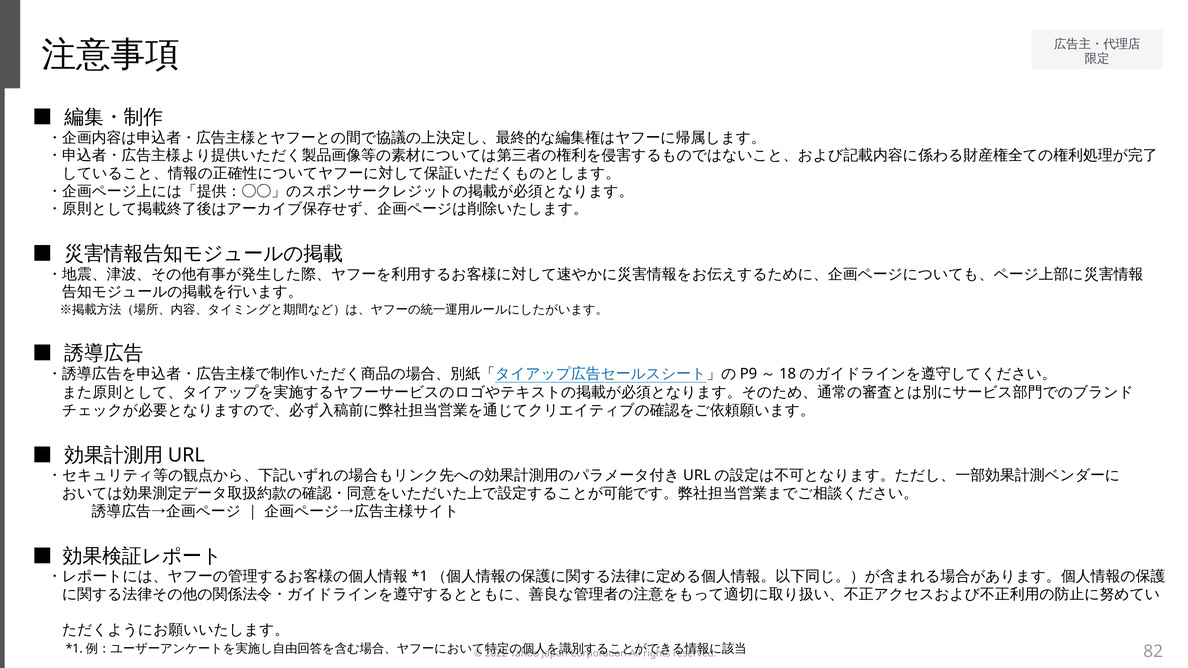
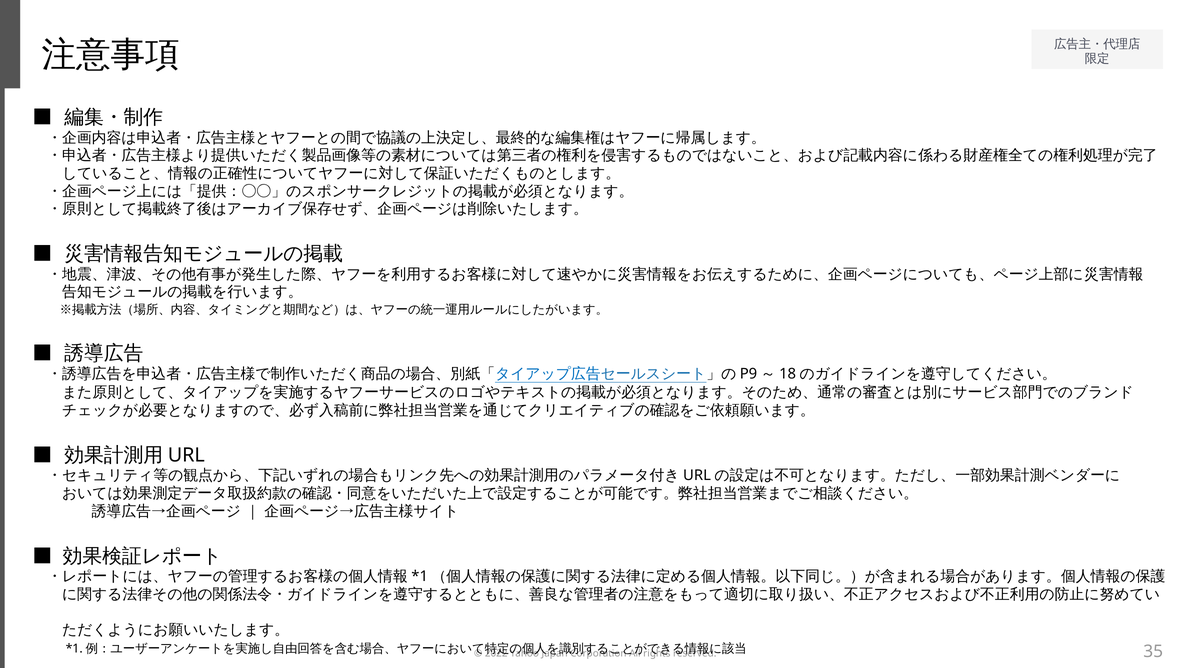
82: 82 -> 35 (1153, 652)
